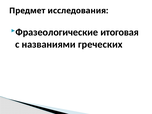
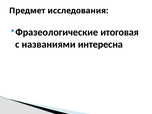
греческих: греческих -> интересна (100, 44)
